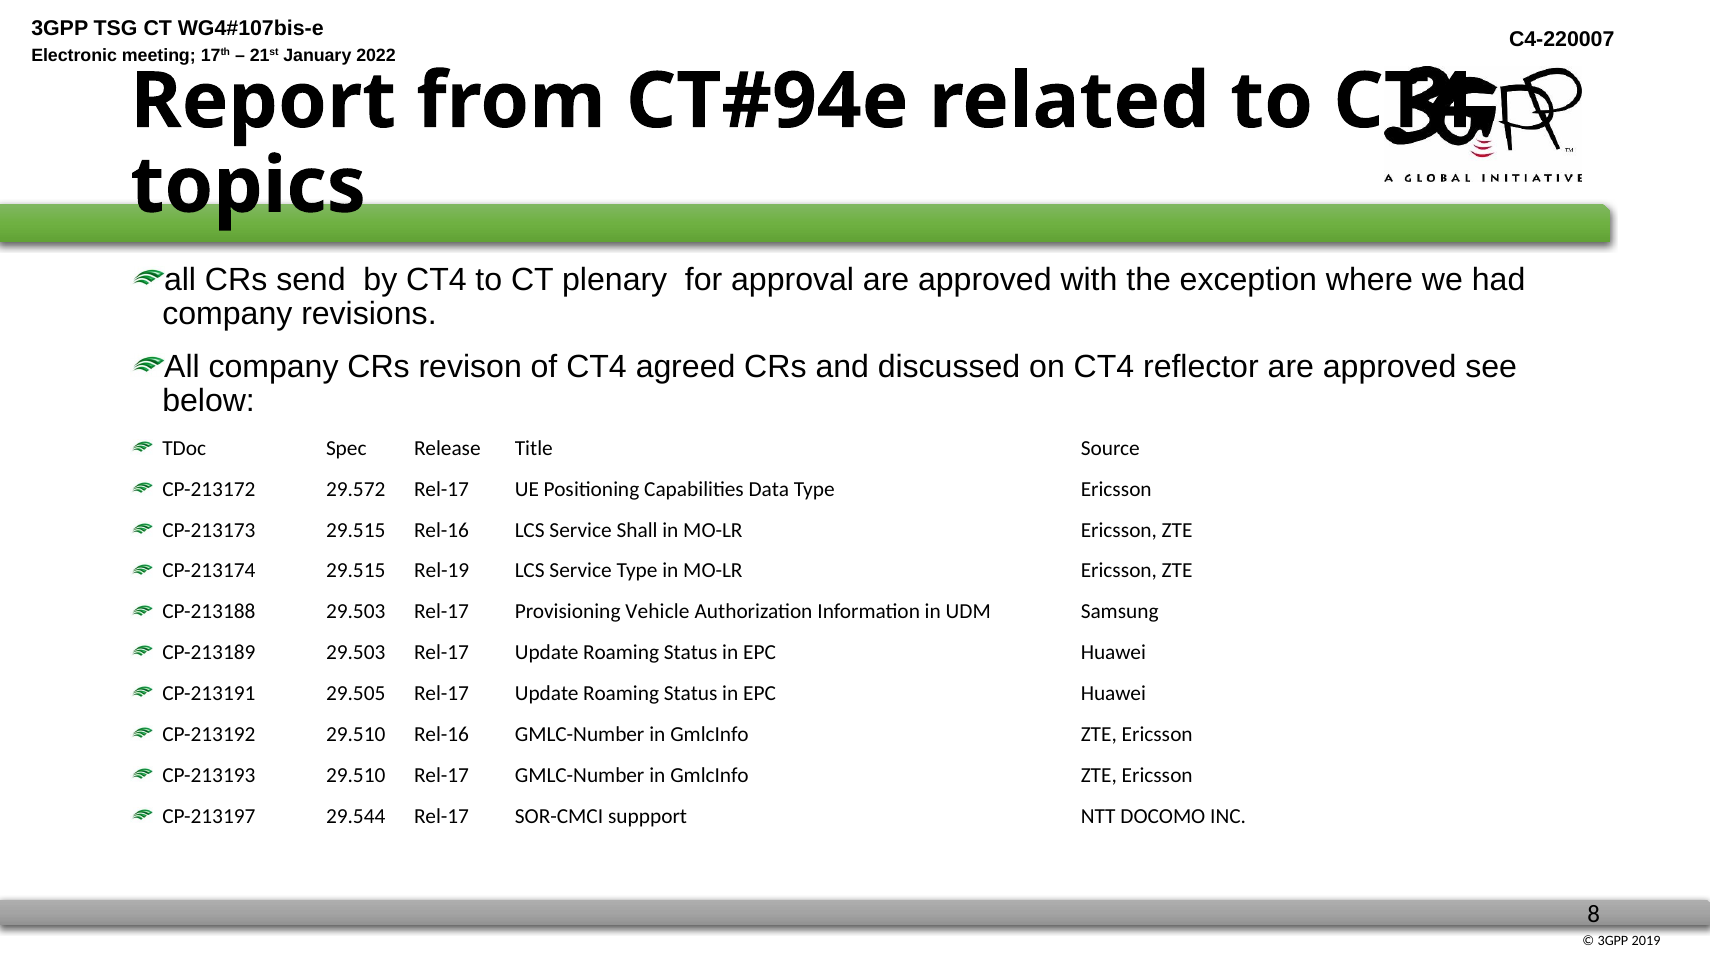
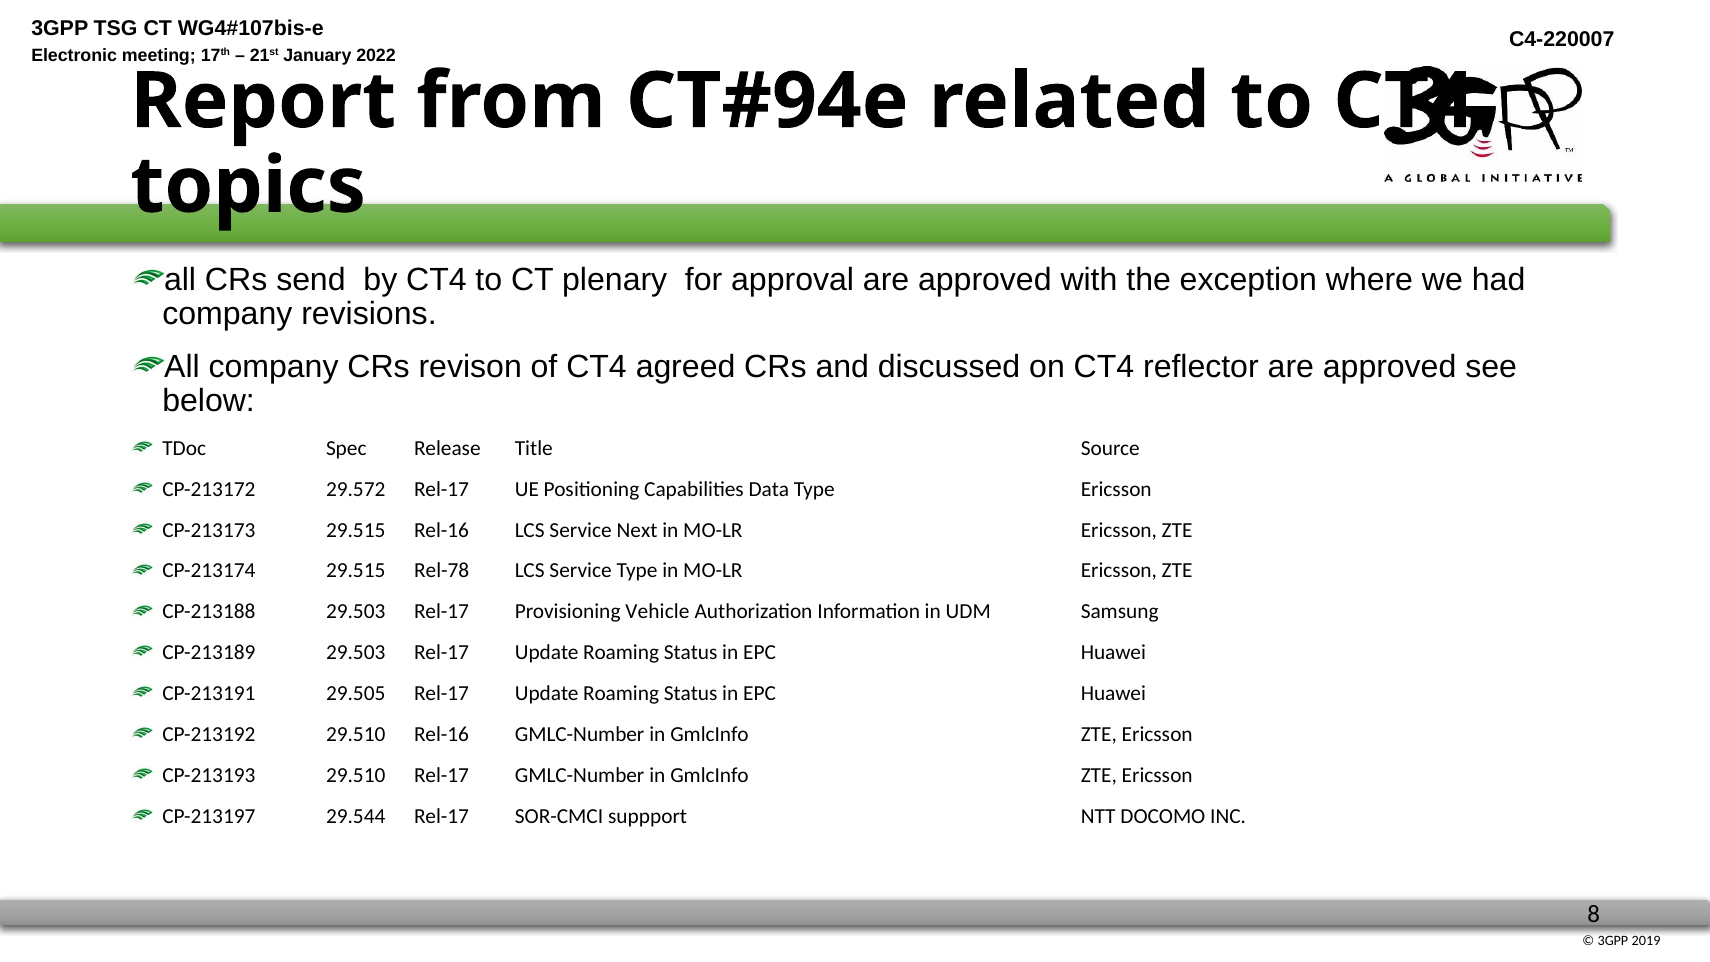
Shall: Shall -> Next (637, 530)
Rel-19: Rel-19 -> Rel-78 (442, 571)
